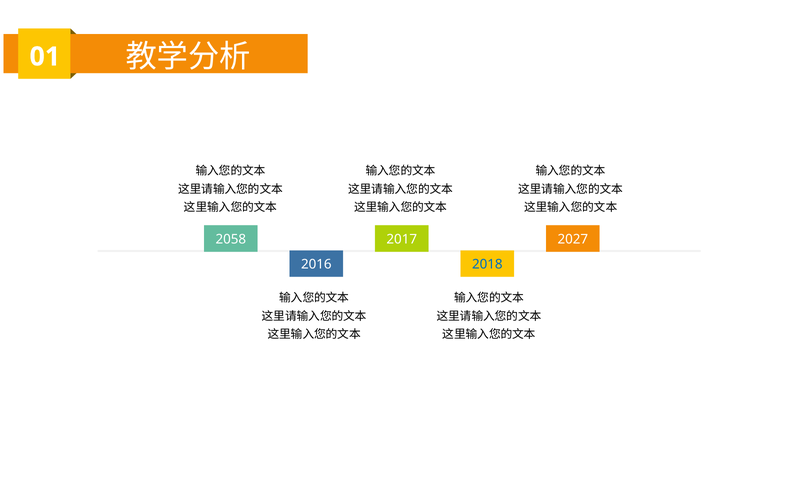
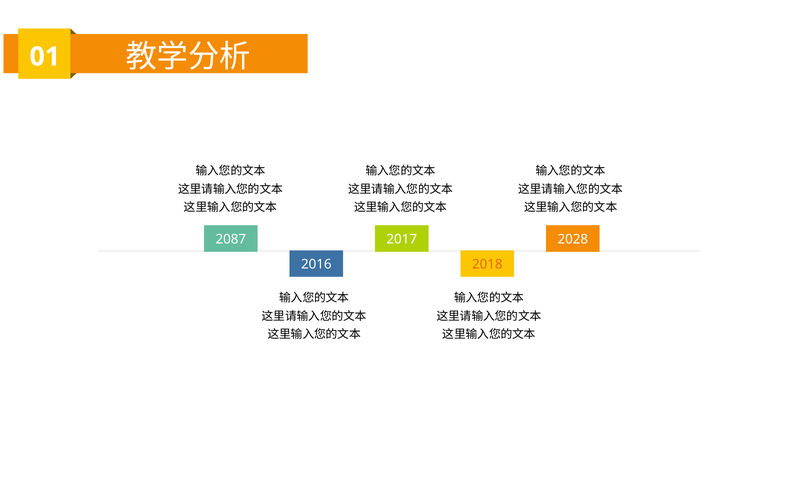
2058: 2058 -> 2087 (231, 240)
2027: 2027 -> 2028 (573, 240)
2018 colour: blue -> orange (487, 265)
